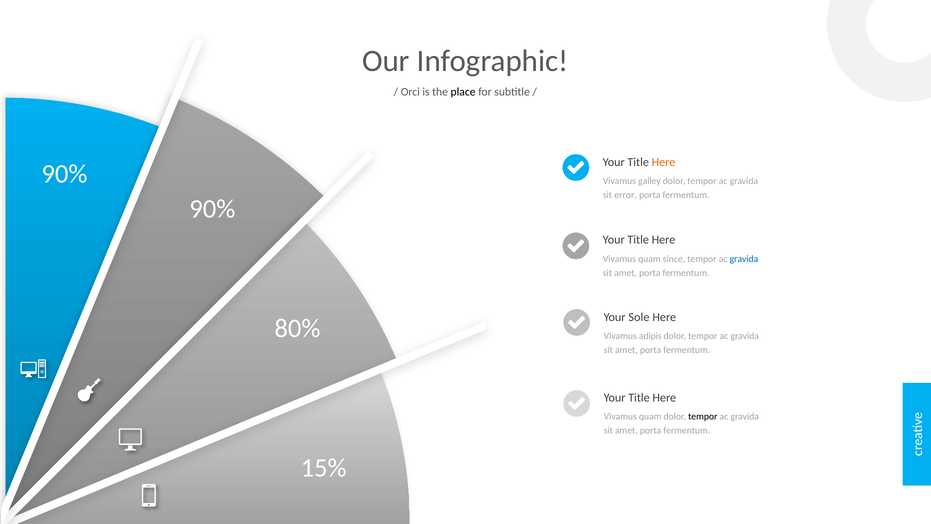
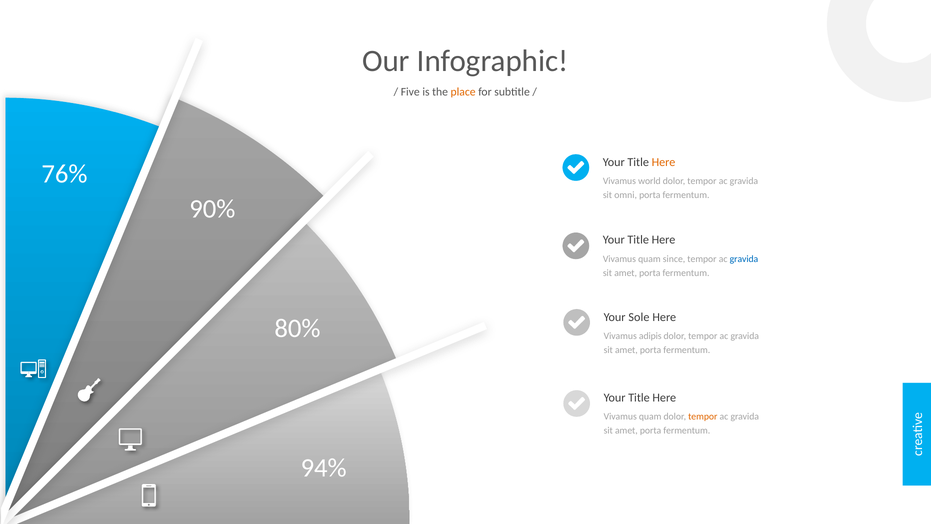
Orci: Orci -> Five (410, 92)
place colour: black -> orange (463, 92)
90%: 90% -> 76% (64, 174)
galley: galley -> world (649, 181)
error: error -> omni (626, 195)
tempor colour: black -> orange (703, 416)
15%: 15% -> 94% (324, 468)
